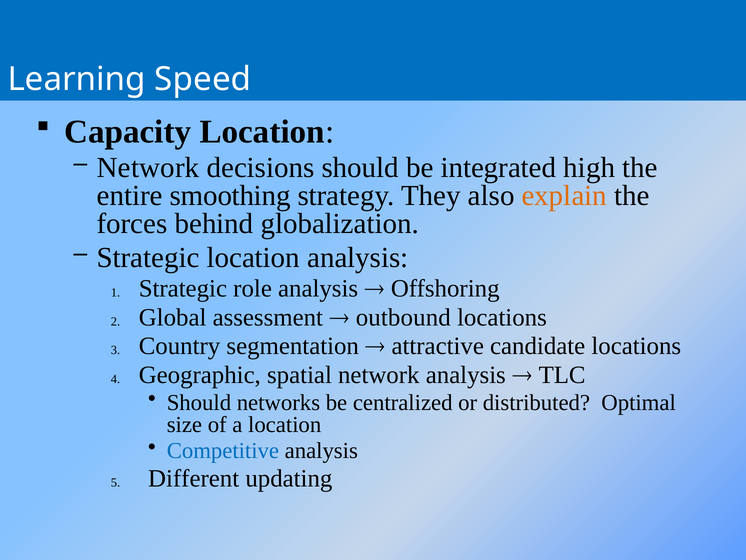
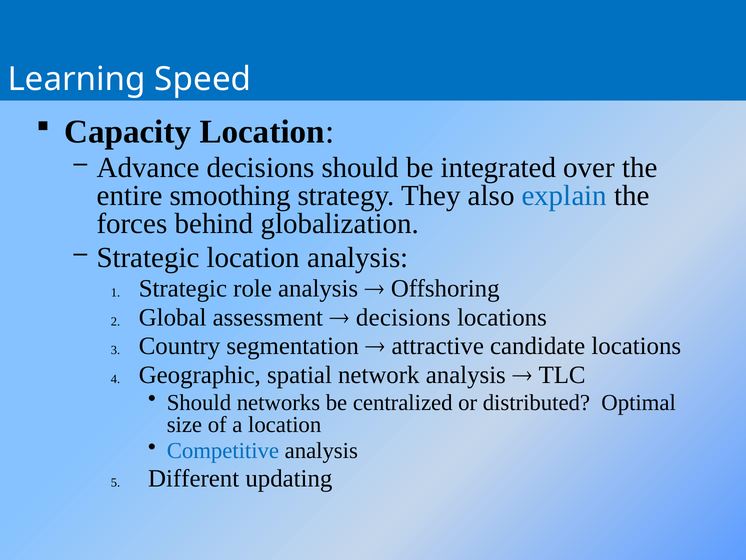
Network: Network -> Advance (148, 168)
high: high -> over (589, 168)
explain colour: orange -> blue (564, 196)
outbound: outbound -> decisions (403, 317)
